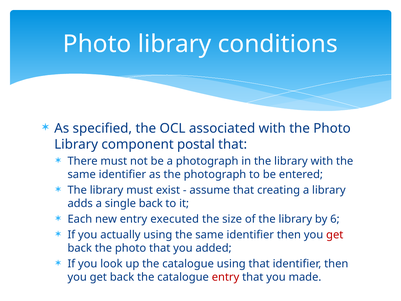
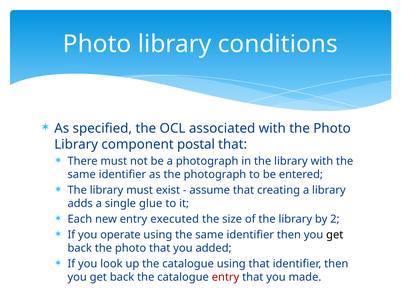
single back: back -> glue (151, 203)
6: 6 -> 2 (335, 219)
actually: actually -> operate (120, 235)
get colour: red -> black (335, 235)
